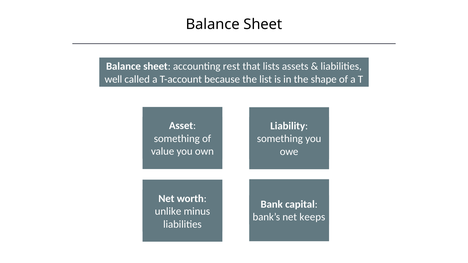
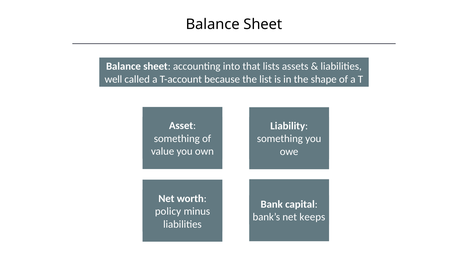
rest: rest -> into (232, 67)
unlike: unlike -> policy (168, 212)
